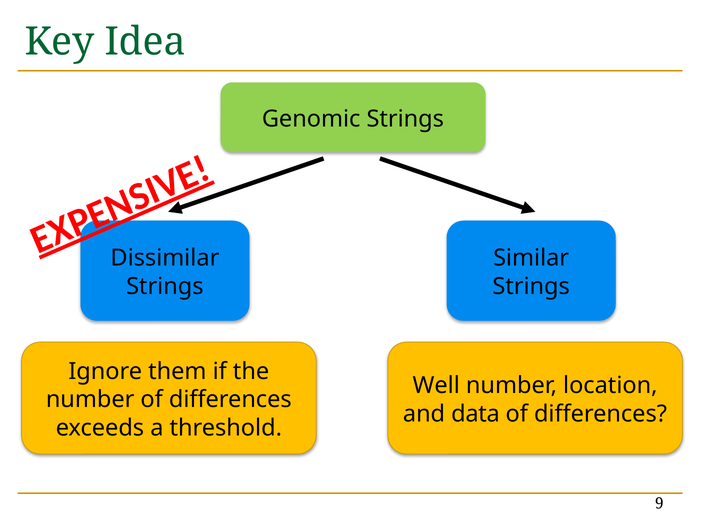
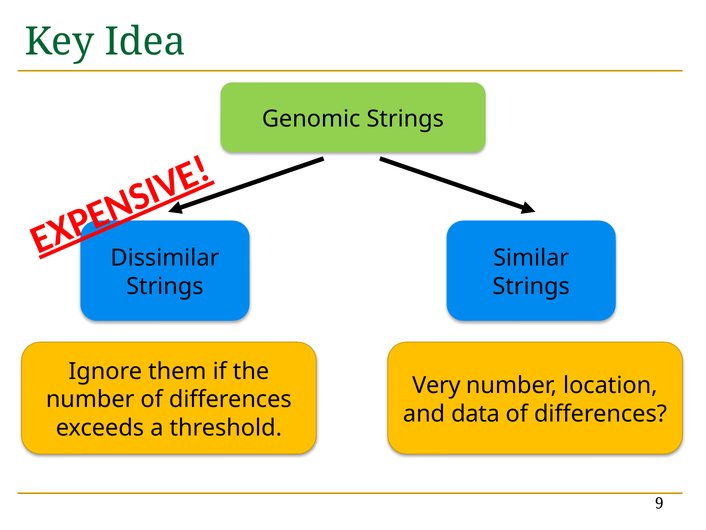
Well: Well -> Very (436, 385)
